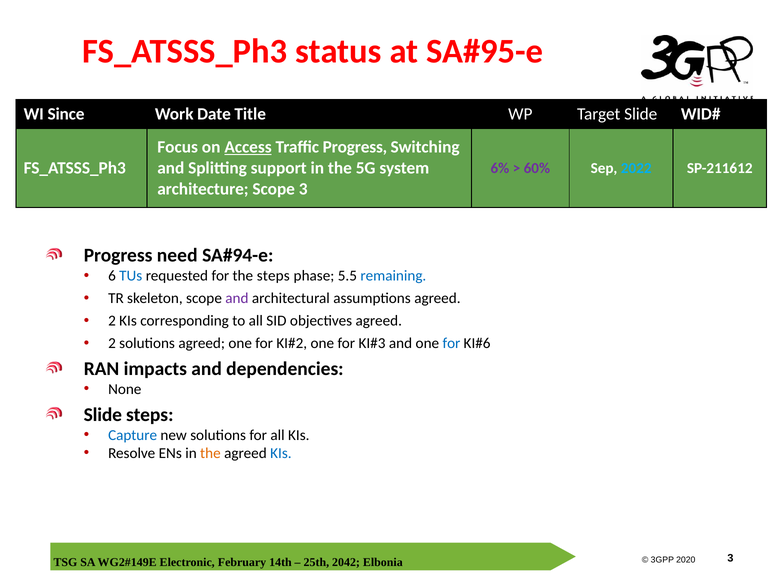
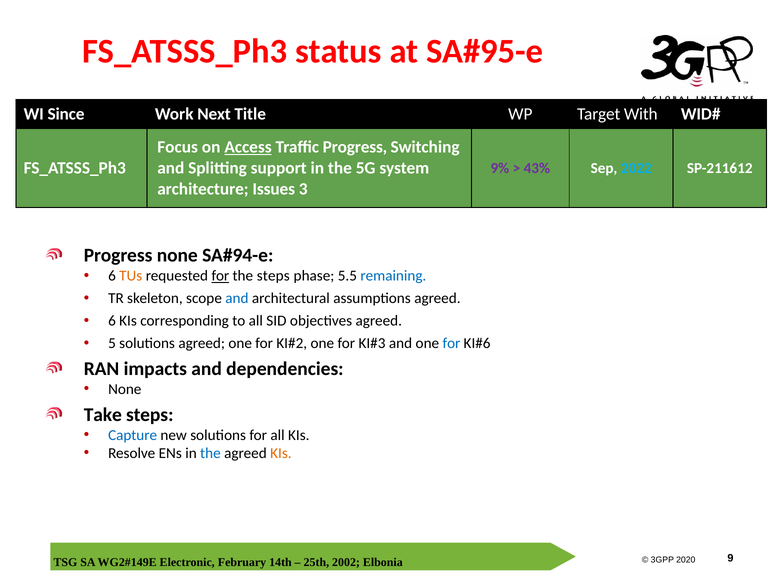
Date: Date -> Next (214, 114)
Target Slide: Slide -> With (641, 114)
6%: 6% -> 9% (500, 168)
60%: 60% -> 43% (537, 168)
architecture Scope: Scope -> Issues (274, 189)
Progress need: need -> none (177, 255)
TUs colour: blue -> orange (131, 276)
for underline: none -> present (220, 276)
and colour: purple -> blue (237, 298)
2: 2 -> 6 (112, 321)
2: 2 -> 5 (112, 343)
Slide: Slide -> Take (103, 415)
the colour: orange -> blue (210, 453)
KIs colour: blue -> orange (281, 453)
2042: 2042 -> 2002 (346, 562)
3: 3 -> 9 (730, 559)
